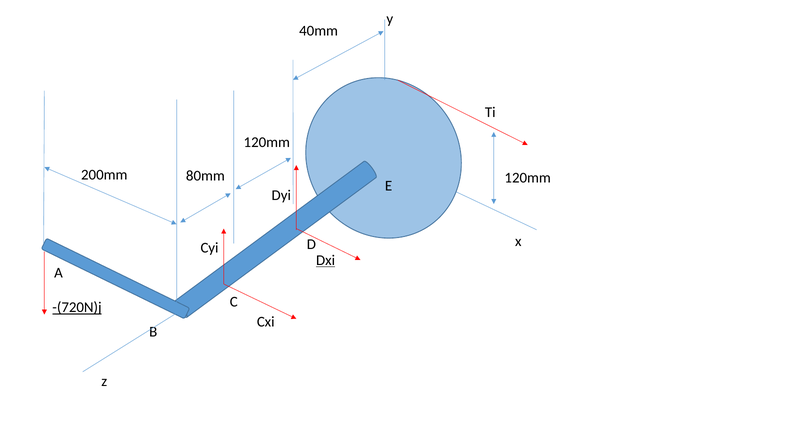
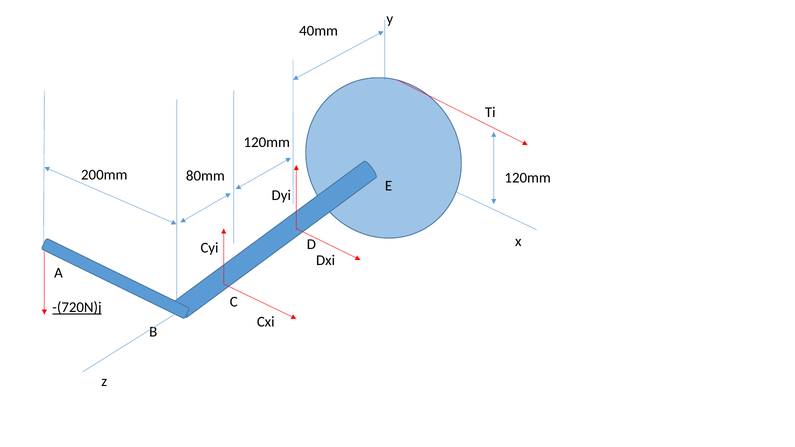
Dxi underline: present -> none (326, 260)
